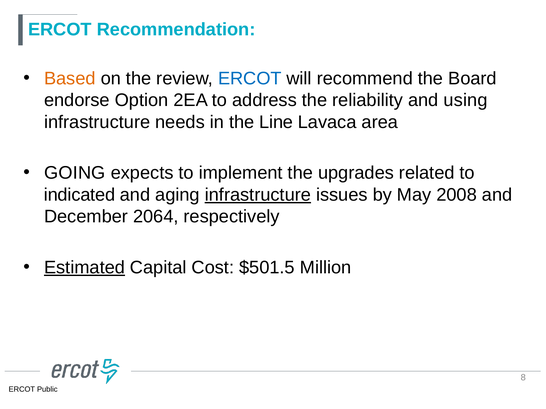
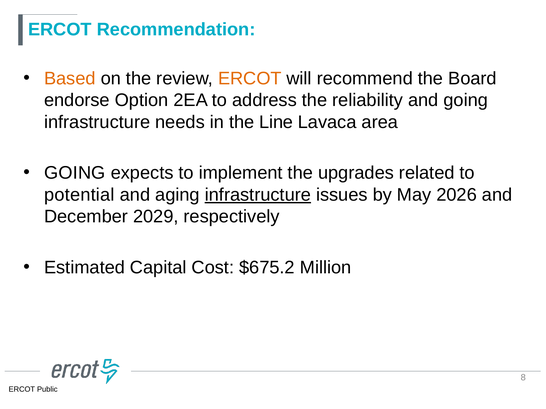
ERCOT colour: blue -> orange (250, 79)
and using: using -> going (466, 100)
indicated: indicated -> potential (79, 195)
2008: 2008 -> 2026 (457, 195)
2064: 2064 -> 2029 (156, 217)
Estimated underline: present -> none (85, 268)
$501.5: $501.5 -> $675.2 (267, 268)
